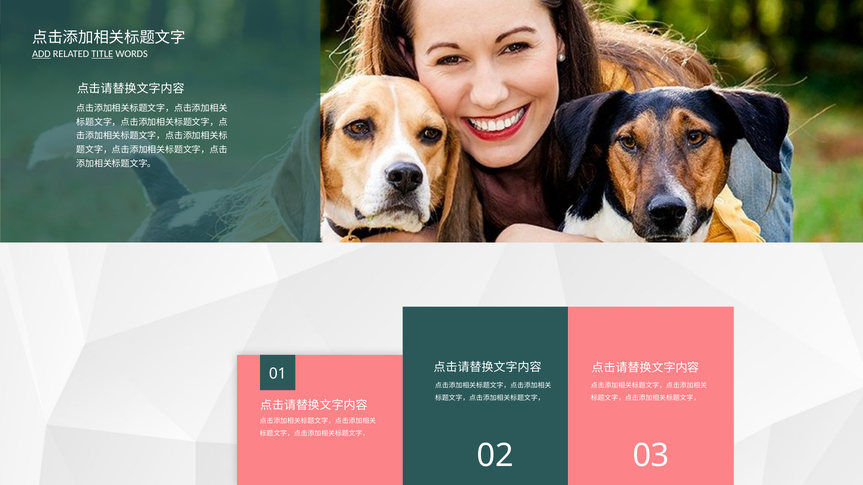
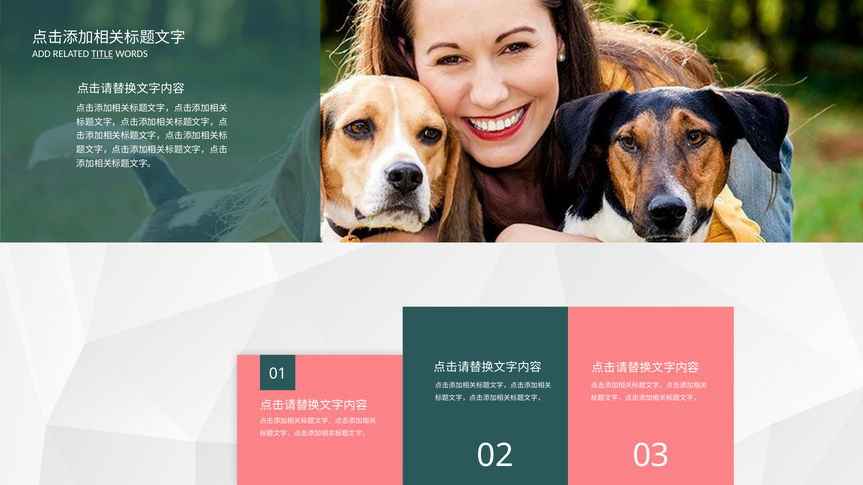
ADD underline: present -> none (41, 54)
